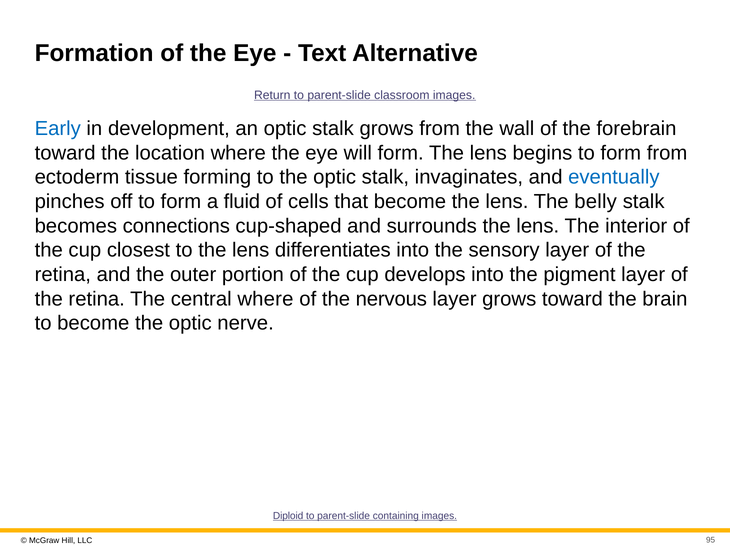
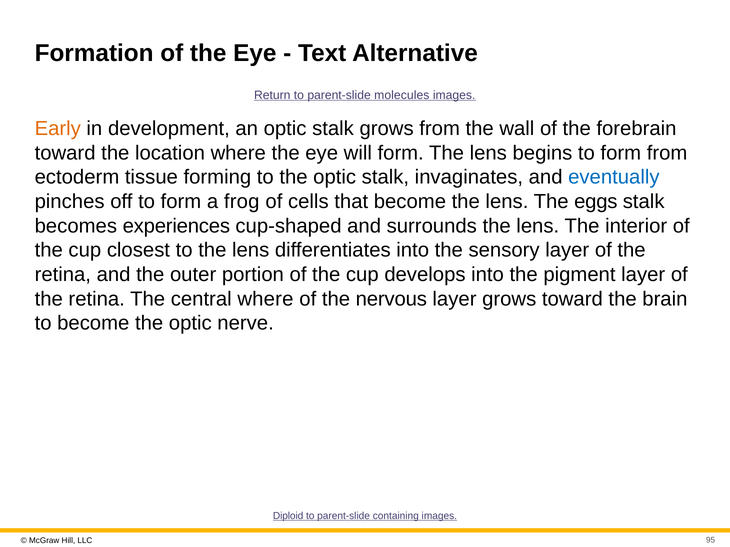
classroom: classroom -> molecules (402, 95)
Early colour: blue -> orange (58, 129)
fluid: fluid -> frog (242, 202)
belly: belly -> eggs (596, 202)
connections: connections -> experiences (176, 226)
